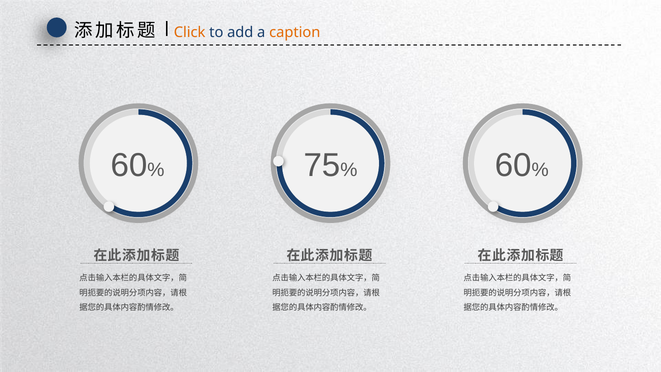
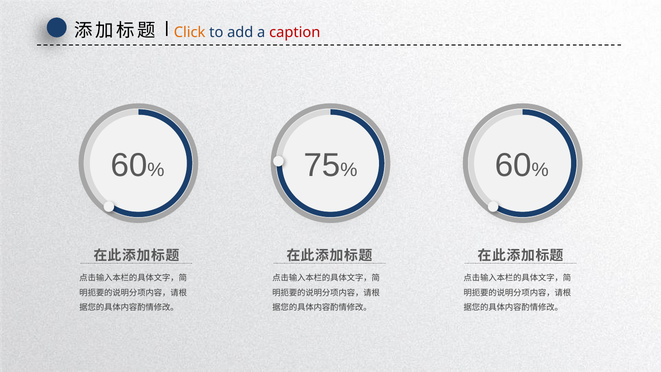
caption colour: orange -> red (295, 32)
